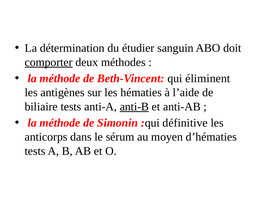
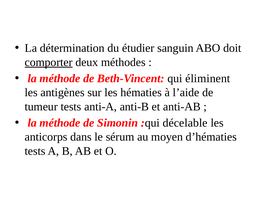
biliaire: biliaire -> tumeur (41, 106)
anti-B underline: present -> none (134, 106)
définitive: définitive -> décelable (185, 123)
